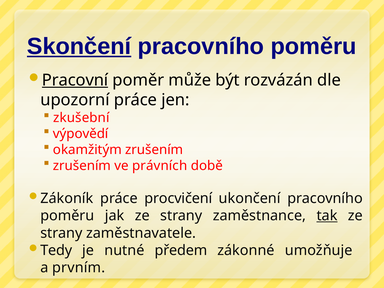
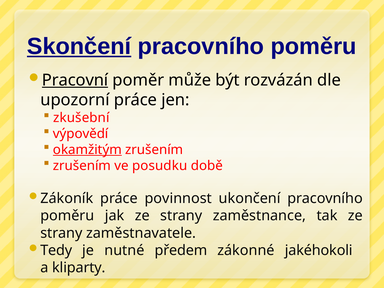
okamžitým underline: none -> present (87, 150)
právních: právních -> posudku (160, 166)
procvičení: procvičení -> povinnost (178, 198)
tak underline: present -> none (327, 216)
umožňuje: umožňuje -> jakéhokoli (319, 250)
prvním: prvním -> kliparty (79, 268)
